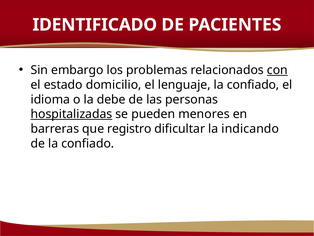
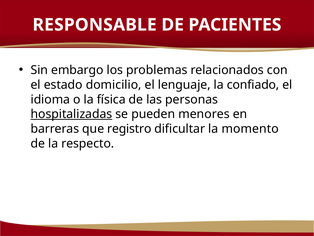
IDENTIFICADO: IDENTIFICADO -> RESPONSABLE (95, 25)
con underline: present -> none (277, 70)
debe: debe -> física (111, 99)
indicando: indicando -> momento (250, 129)
de la confiado: confiado -> respecto (88, 143)
